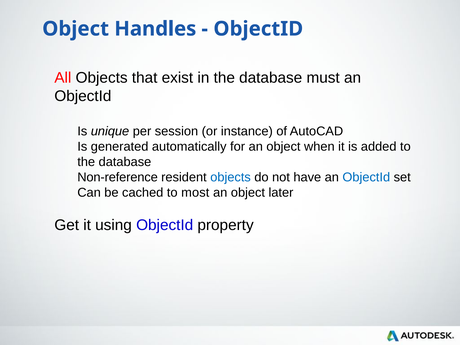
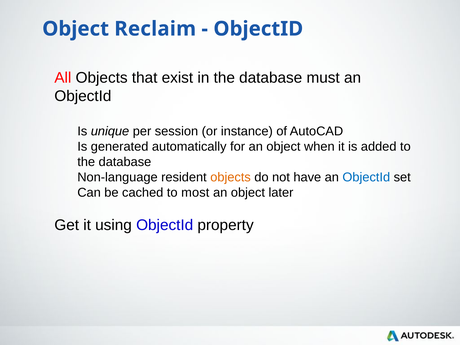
Handles: Handles -> Reclaim (155, 29)
Non-reference: Non-reference -> Non-language (118, 177)
objects colour: blue -> orange (231, 177)
